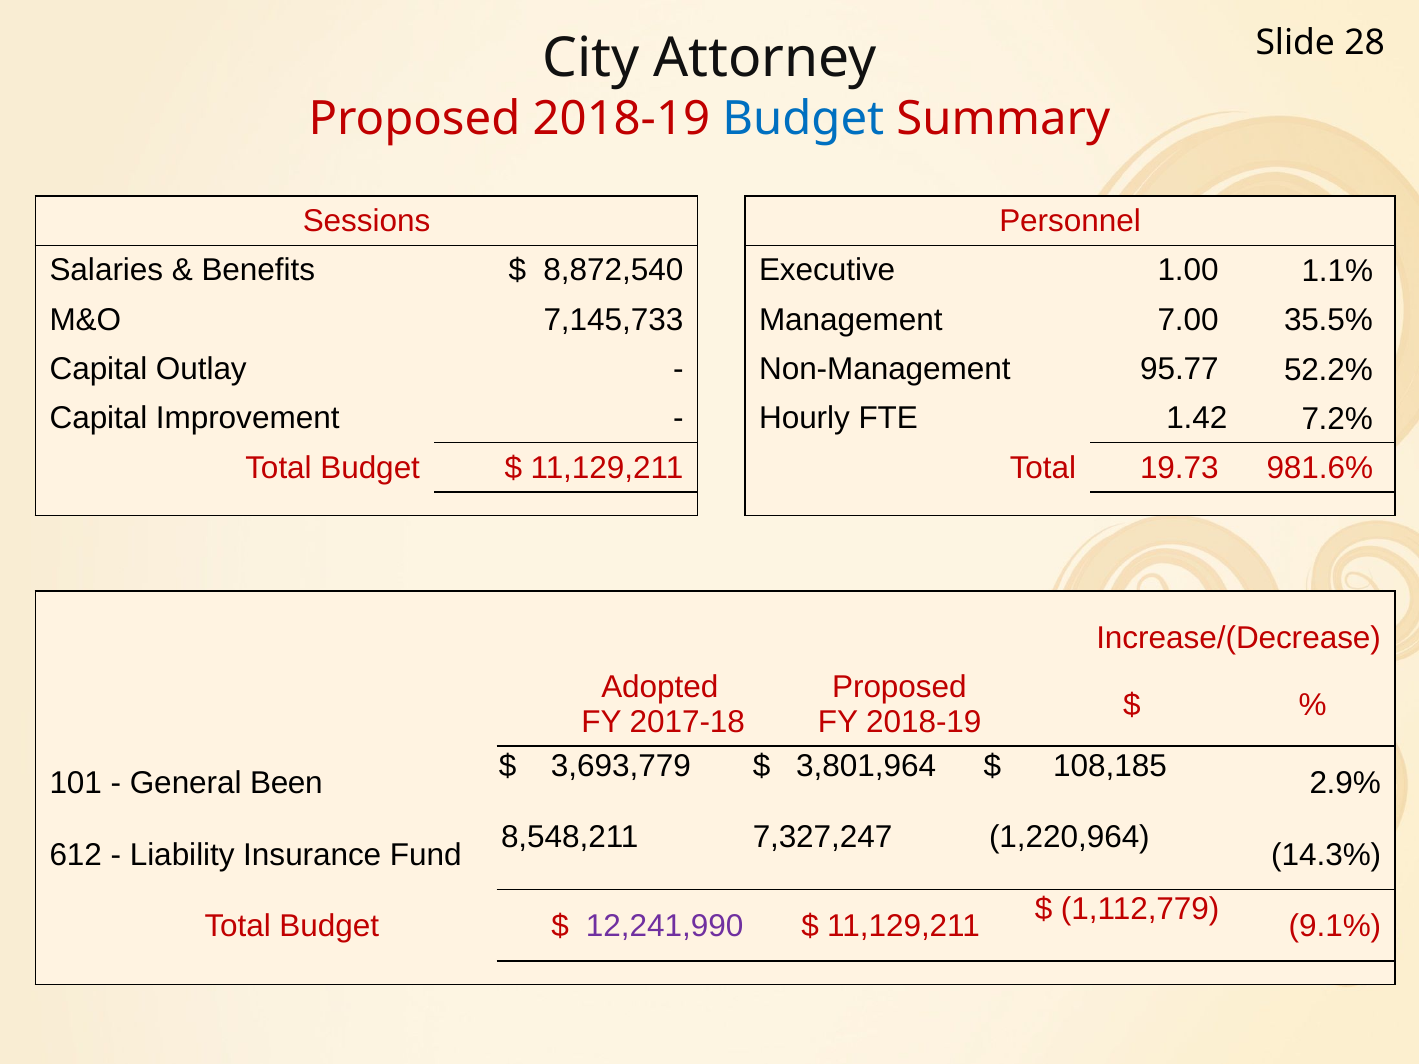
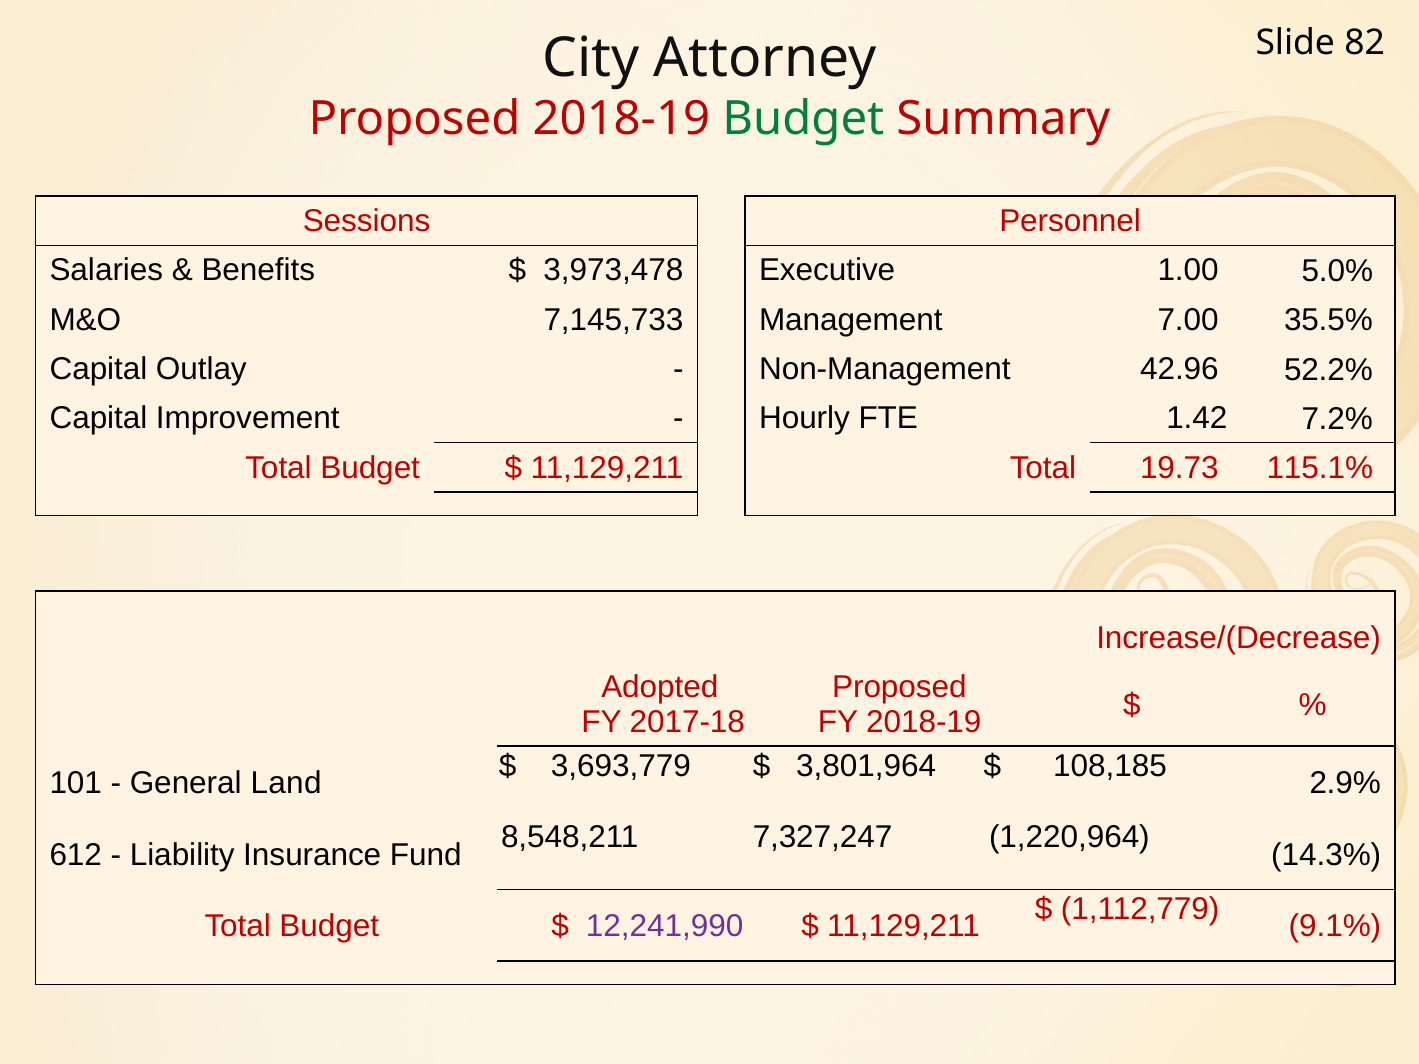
28: 28 -> 82 (1365, 43)
Budget colour: blue -> green (803, 119)
8,872,540: 8,872,540 -> 3,973,478 (613, 271)
1.1%: 1.1% -> 5.0% (1337, 271)
95.77: 95.77 -> 42.96 (1179, 369)
981.6%: 981.6% -> 115.1% (1320, 468)
Been: Been -> Land (286, 783)
